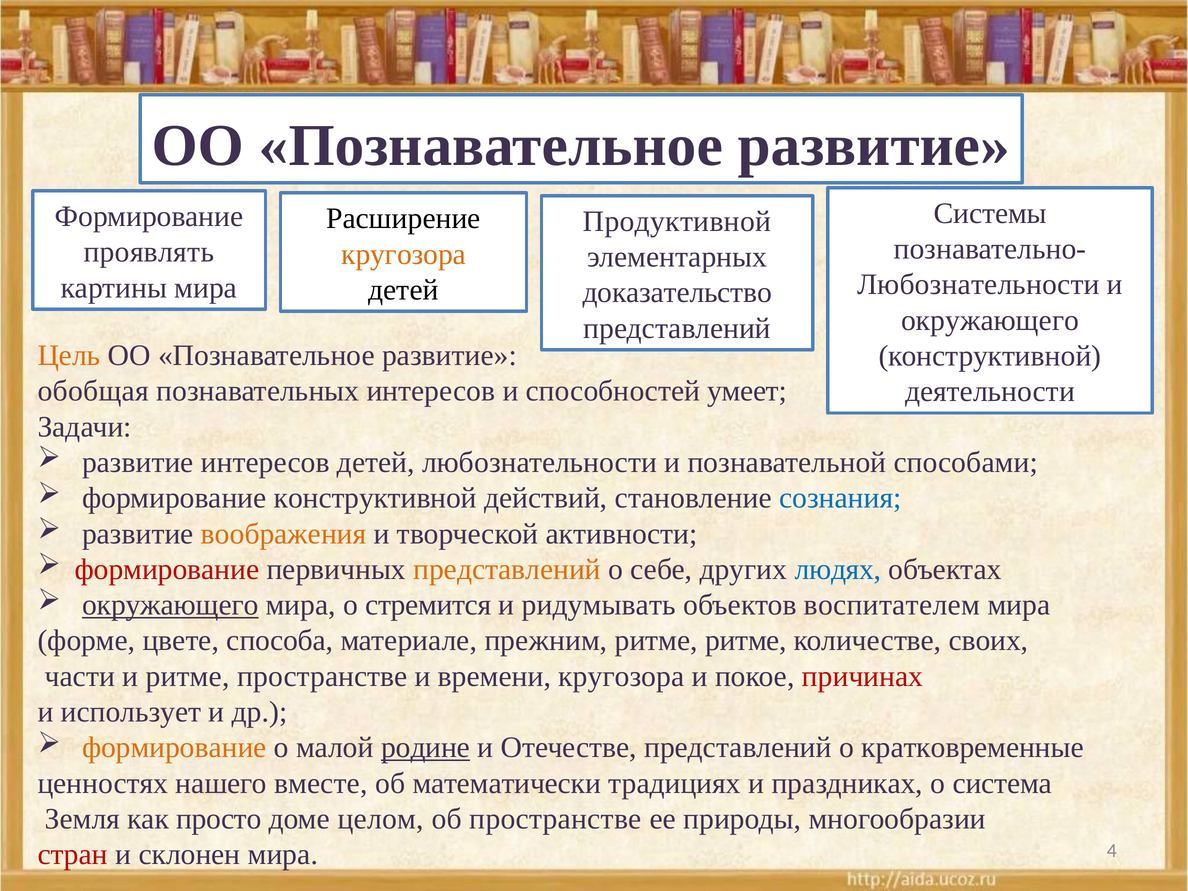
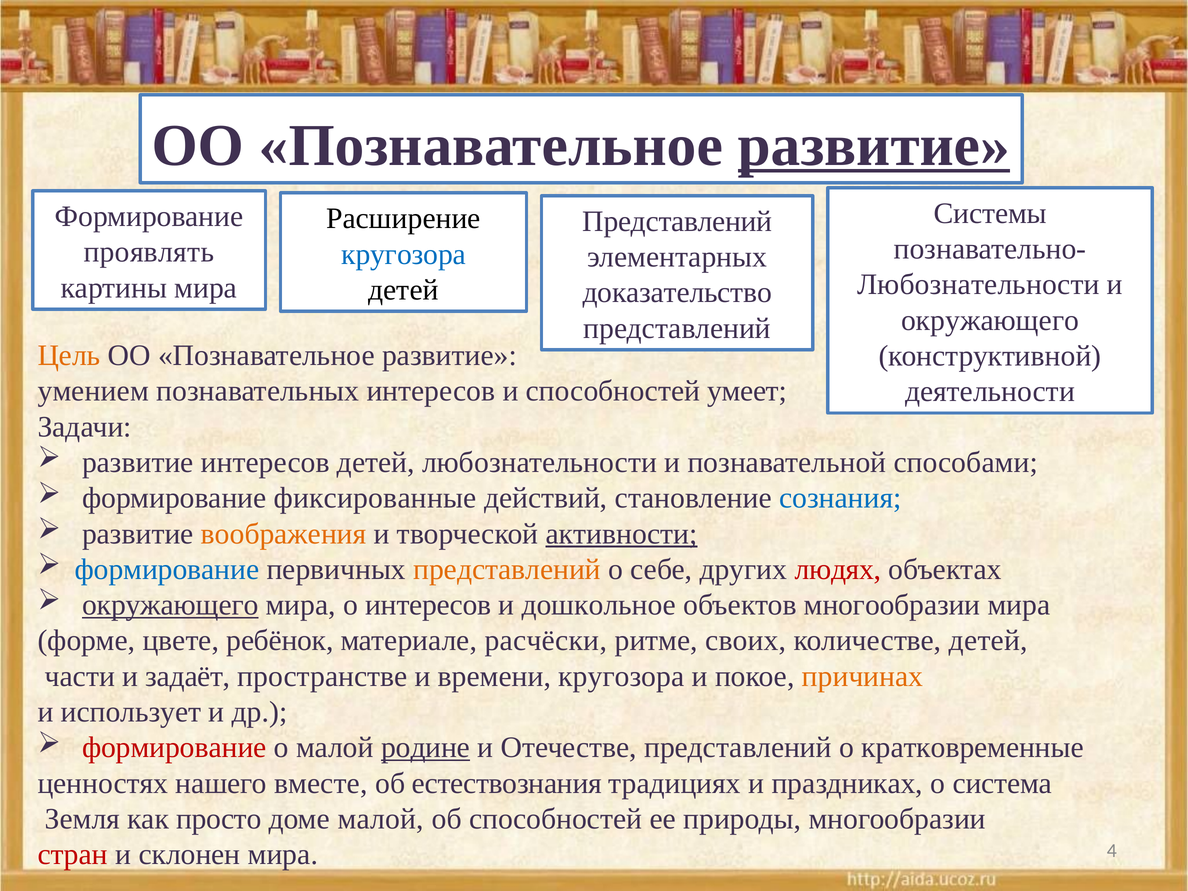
развитие underline: none -> present (874, 145)
Продуктивной: Продуктивной -> Представлений (677, 221)
кругозора colour: orange -> blue (404, 254)
обобщая: обобщая -> умением (93, 391)
формирование конструктивной: конструктивной -> фиксированные (375, 498)
активности underline: none -> present (622, 534)
формирование colour: red -> blue (167, 569)
людях colour: blue -> red (838, 569)
о стремится: стремится -> интересов (428, 605)
ридумывать: ридумывать -> дошкольное (599, 605)
объектов воспитателем: воспитателем -> многообразии (892, 605)
способа: способа -> ребёнок (280, 641)
прежним: прежним -> расчёски (546, 641)
ритме ритме: ритме -> своих (746, 641)
количестве своих: своих -> детей (988, 641)
и ритме: ритме -> задаёт (188, 676)
причинах colour: red -> orange (863, 676)
формирование colour: orange -> red (174, 748)
математически: математически -> естествознания (507, 783)
доме целом: целом -> малой (381, 819)
об пространстве: пространстве -> способностей (556, 819)
